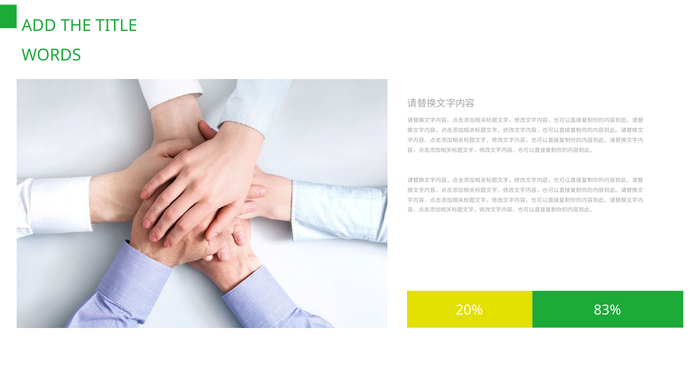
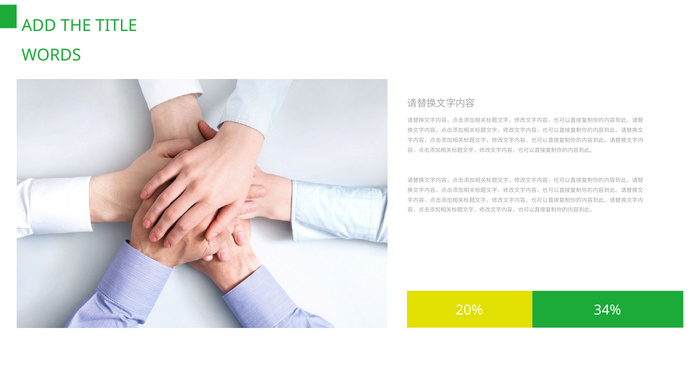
83%: 83% -> 34% (607, 310)
